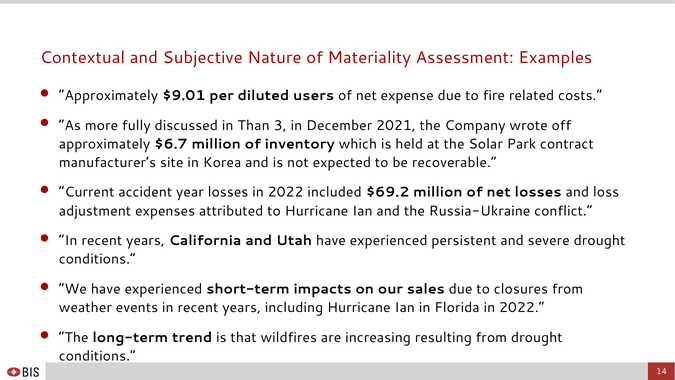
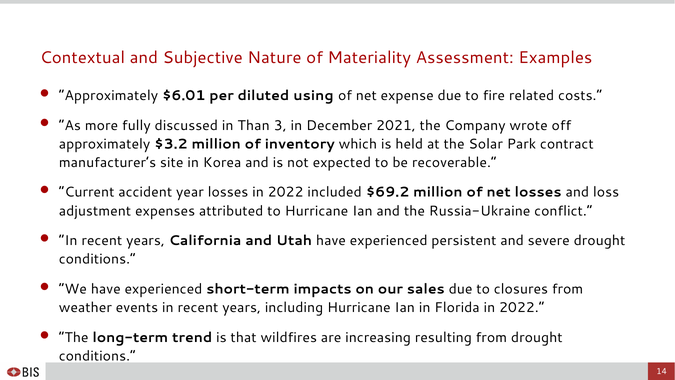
$9.01: $9.01 -> $6.01 (184, 95)
users: users -> using (314, 95)
$6.7: $6.7 -> $3.2 (171, 144)
